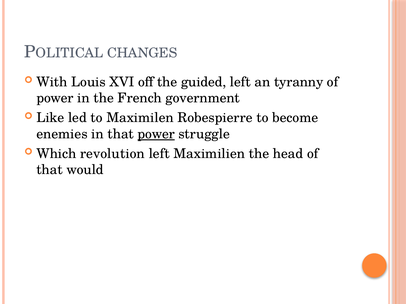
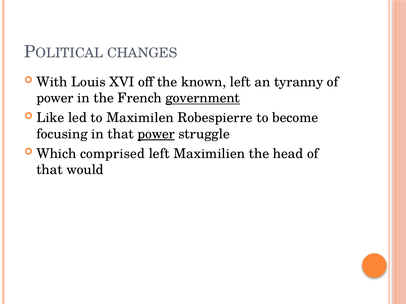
guided: guided -> known (204, 82)
government underline: none -> present (203, 98)
enemies: enemies -> focusing (62, 134)
revolution: revolution -> comprised (112, 154)
